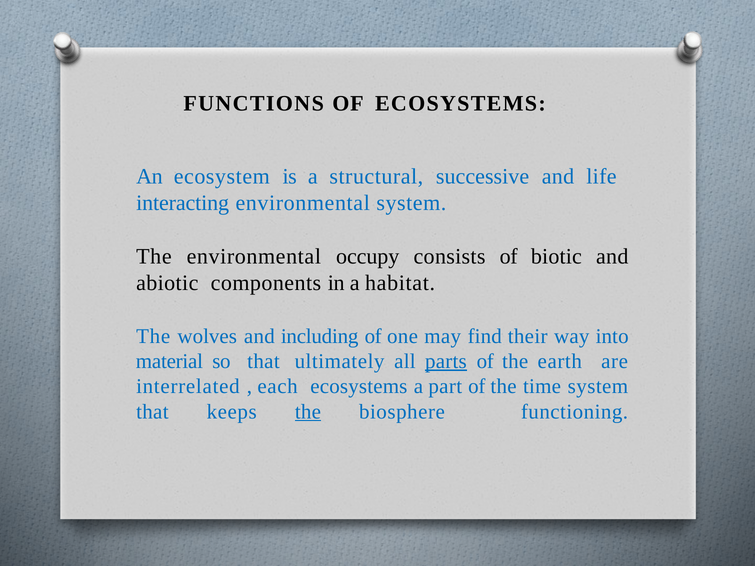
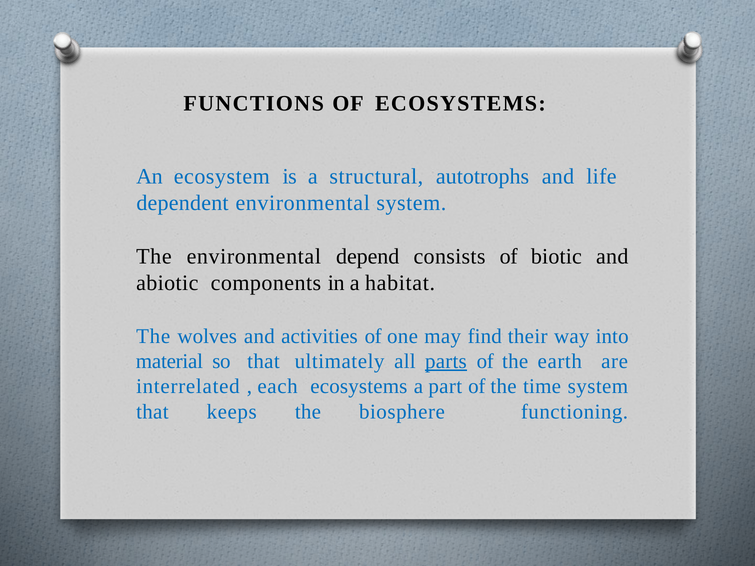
successive: successive -> autotrophs (483, 177)
interacting: interacting -> dependent (182, 203)
occupy: occupy -> depend (368, 257)
including: including -> activities (319, 336)
the underline: present -> none (308, 412)
